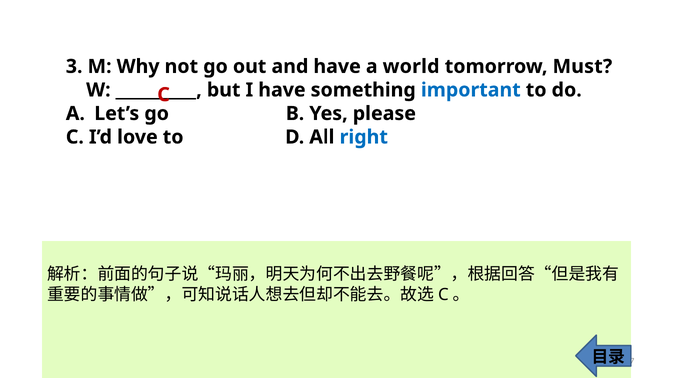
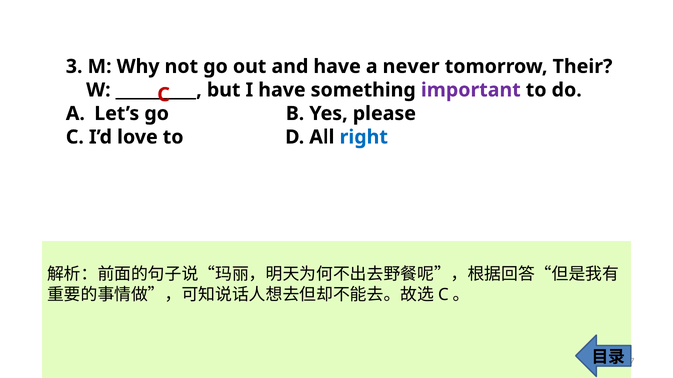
world: world -> never (411, 67)
Must: Must -> Their (582, 67)
important colour: blue -> purple (471, 90)
